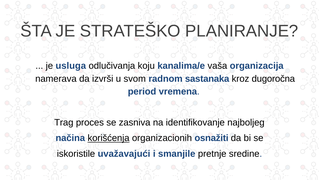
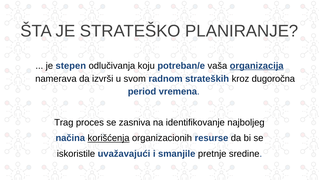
usluga: usluga -> stepen (71, 66)
kanalima/e: kanalima/e -> potreban/e (181, 66)
organizacija underline: none -> present (257, 66)
sastanaka: sastanaka -> strateških (207, 78)
osnažiti: osnažiti -> resurse (211, 138)
